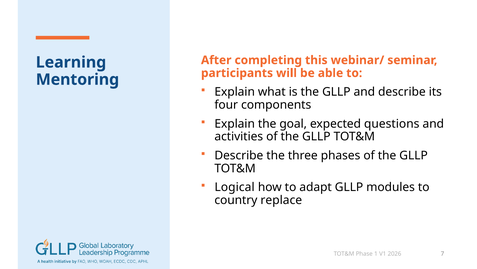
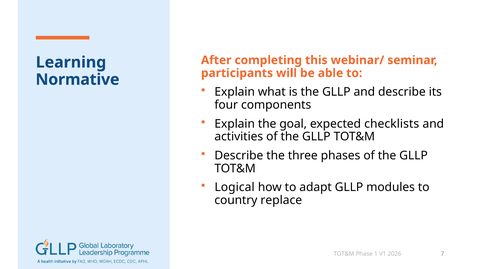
Mentoring: Mentoring -> Normative (77, 79)
questions: questions -> checklists (392, 123)
